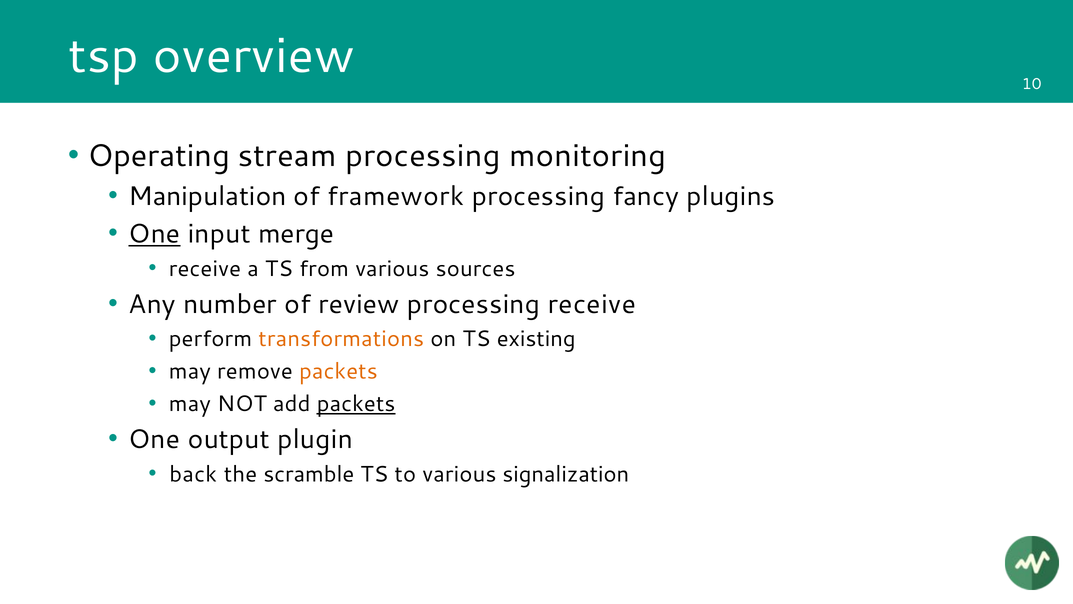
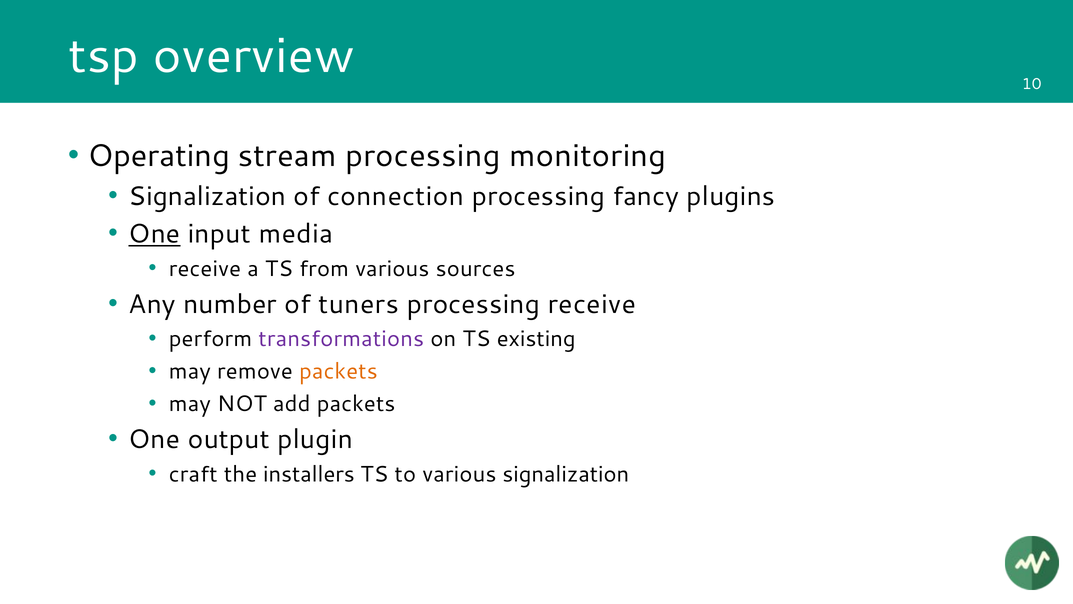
Manipulation: Manipulation -> Signalization (207, 196)
framework: framework -> connection (396, 196)
merge: merge -> media (296, 234)
review: review -> tuners (359, 304)
transformations colour: orange -> purple (341, 339)
packets underline: present -> none (356, 404)
back: back -> craft (193, 474)
scramble: scramble -> installers (309, 474)
